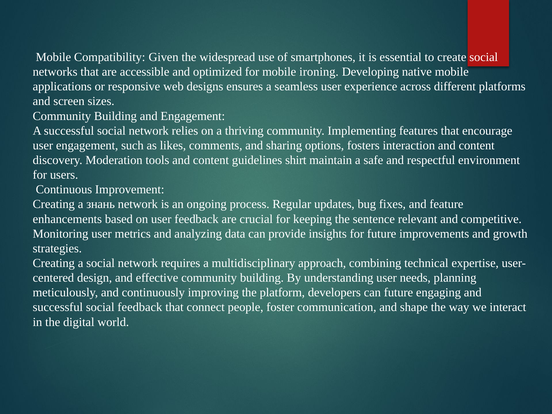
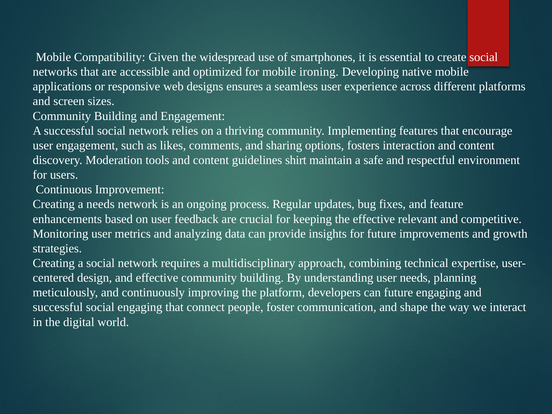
a знань: знань -> needs (100, 204)
the sentence: sentence -> effective (374, 219)
social feedback: feedback -> engaging (140, 307)
